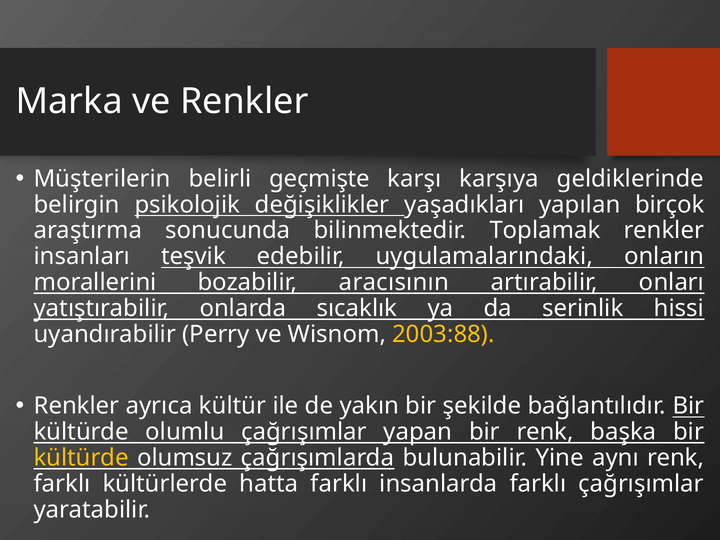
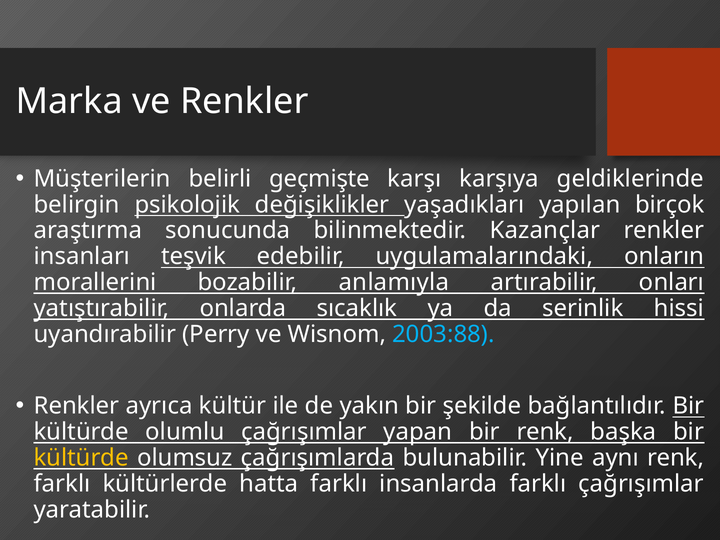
Toplamak: Toplamak -> Kazançlar (545, 231)
aracısının: aracısının -> anlamıyla (394, 282)
2003:88 colour: yellow -> light blue (443, 334)
